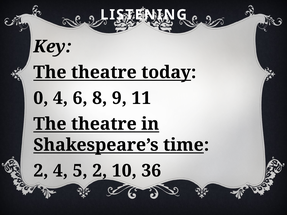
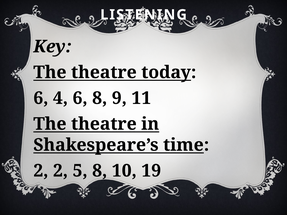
0: 0 -> 6 (41, 98)
2 4: 4 -> 2 (60, 171)
5 2: 2 -> 8 (100, 171)
36: 36 -> 19 (151, 171)
